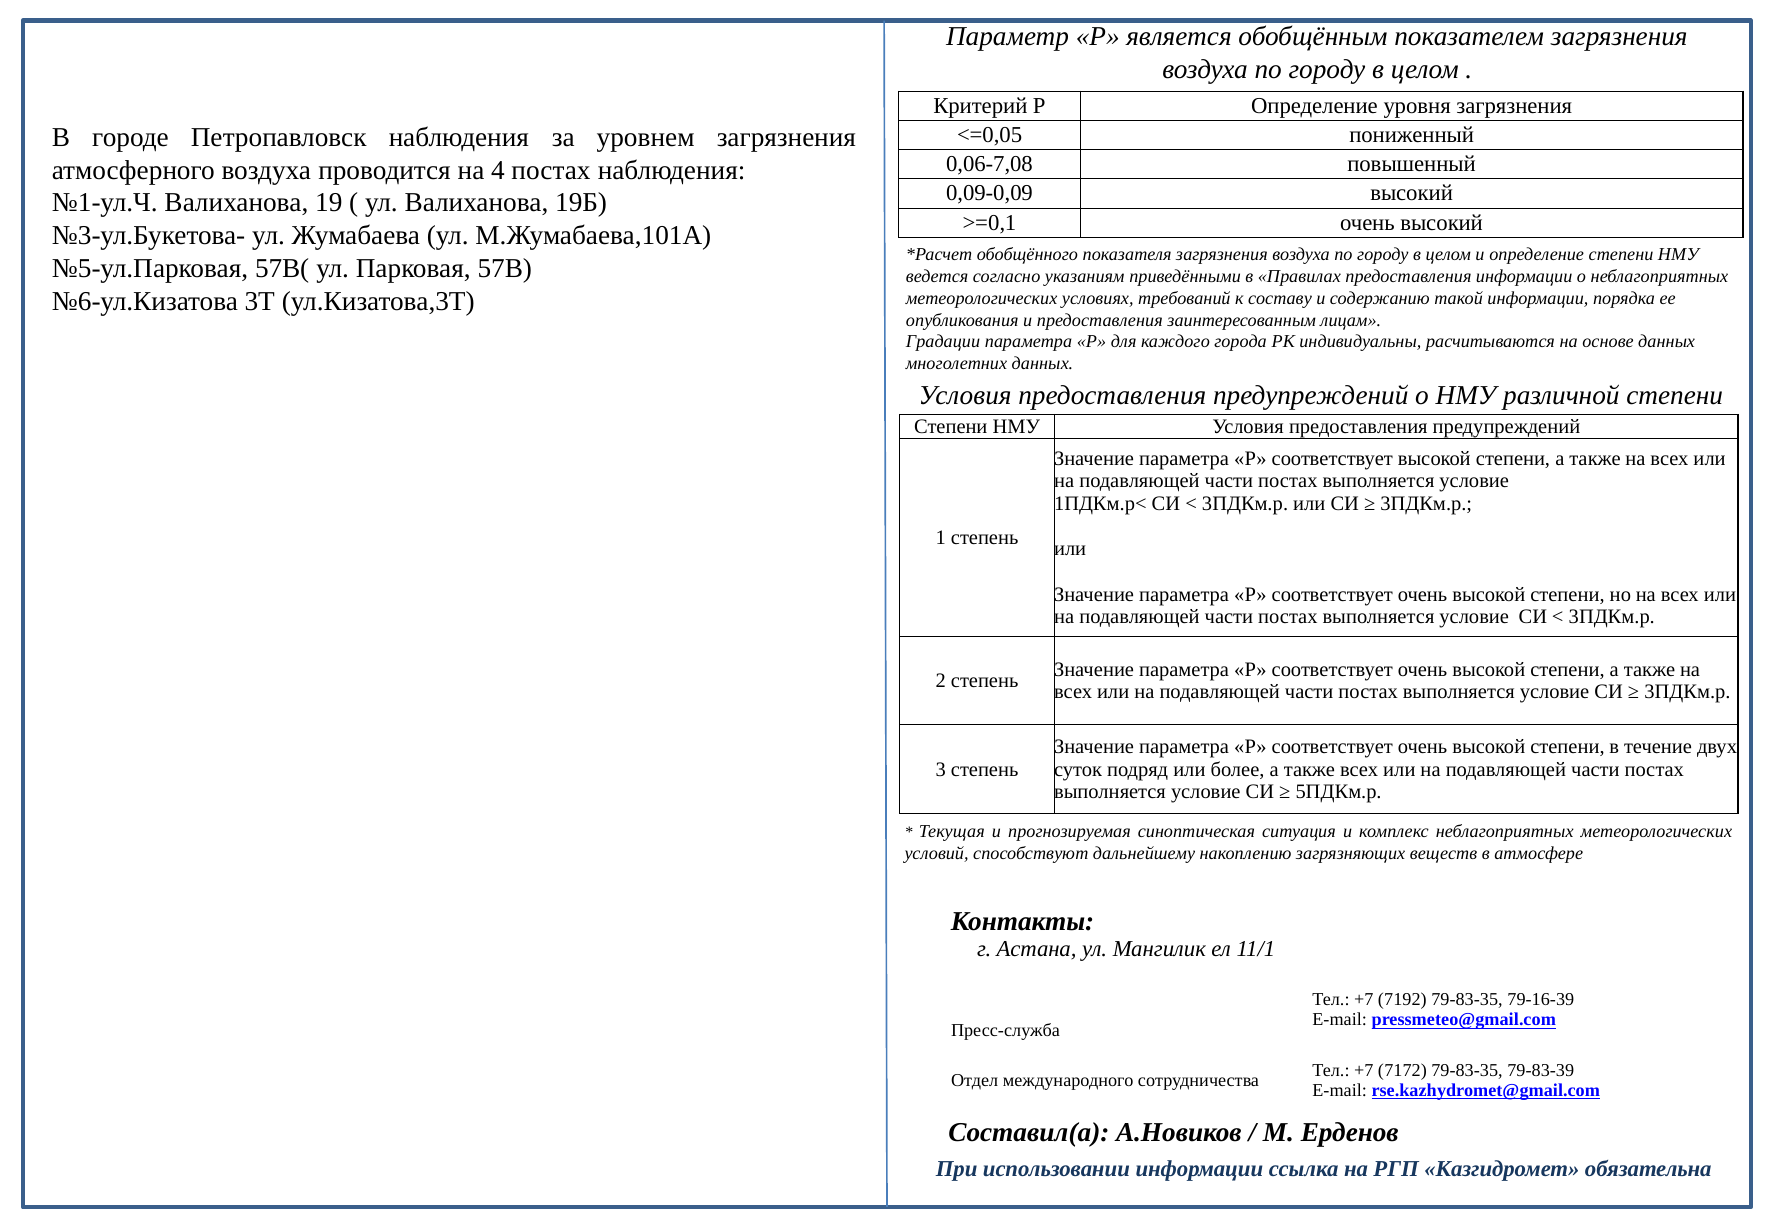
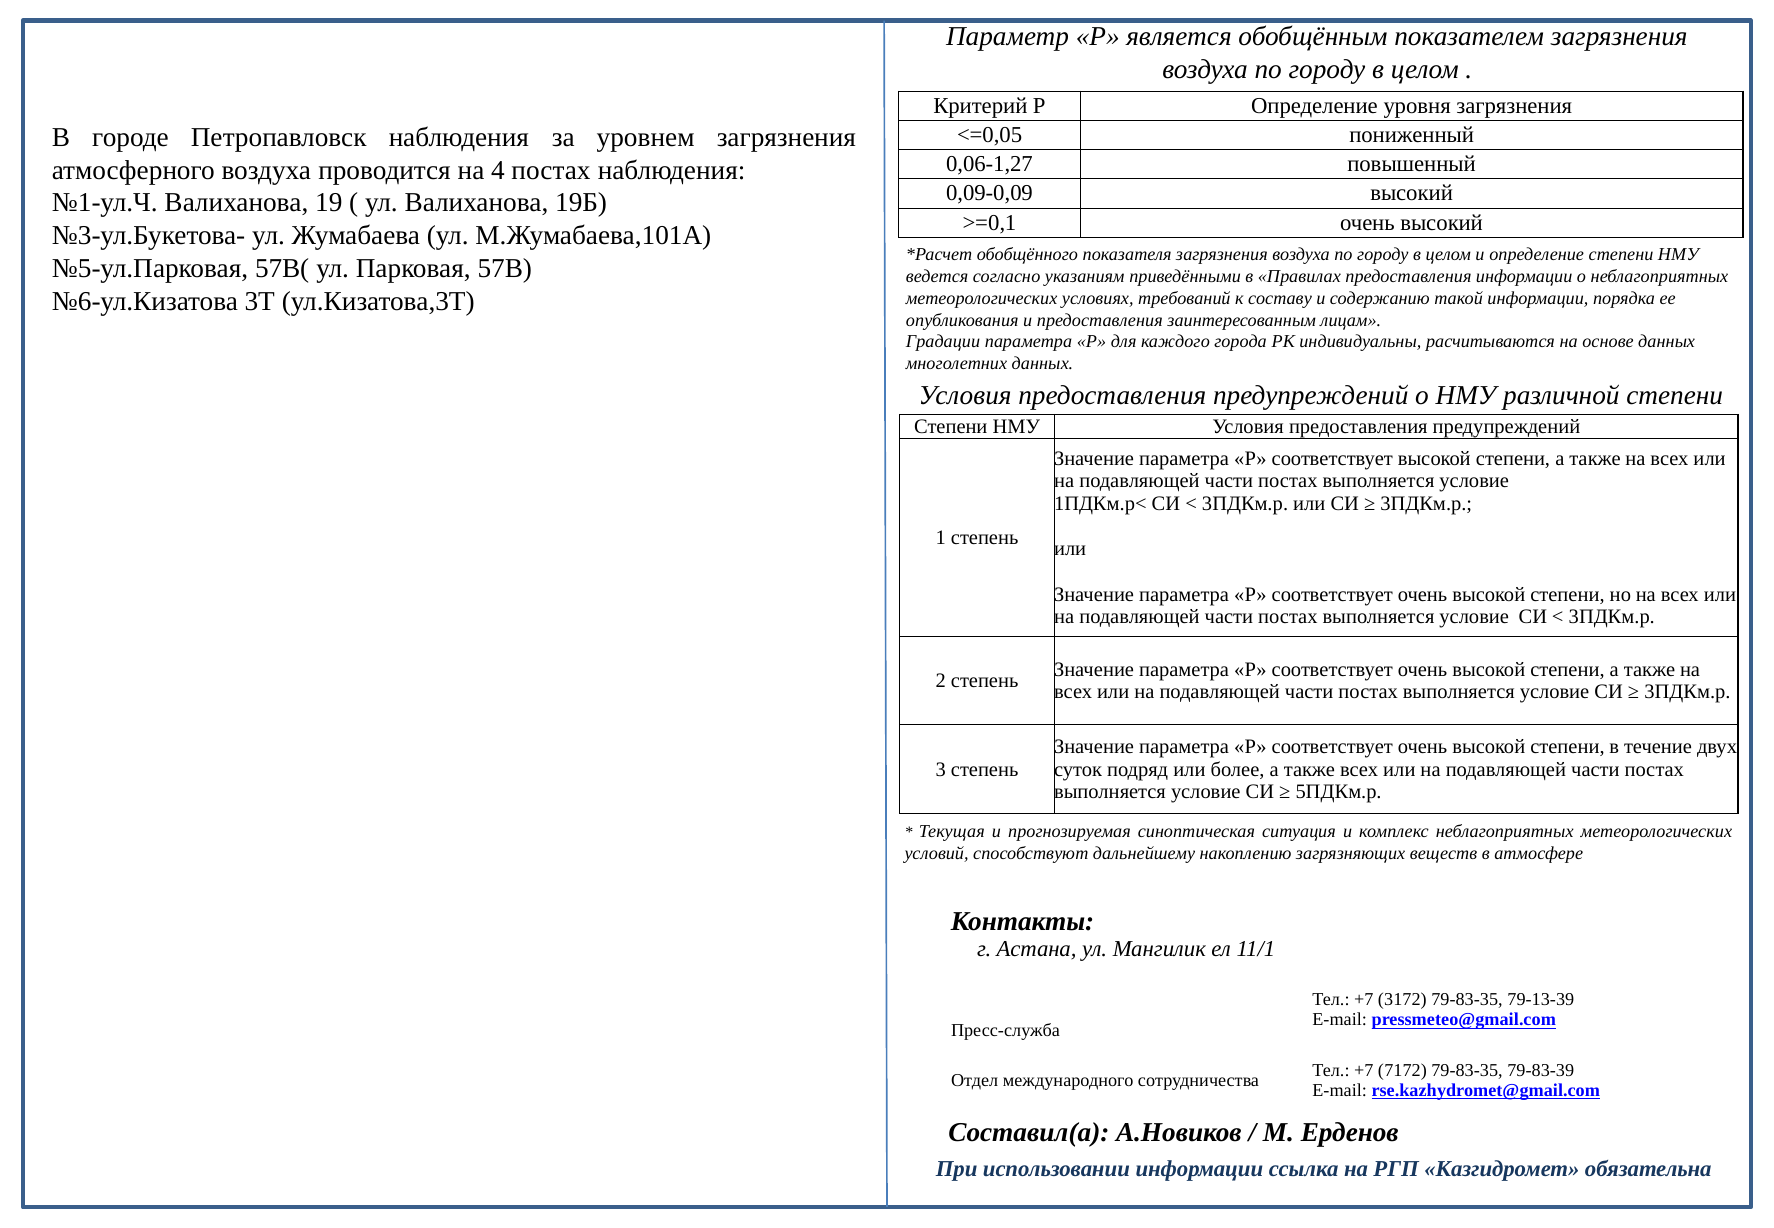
0,06-7,08: 0,06-7,08 -> 0,06-1,27 (990, 164)
7192: 7192 -> 3172 (1402, 1000)
79-16-39: 79-16-39 -> 79-13-39 (1541, 1000)
